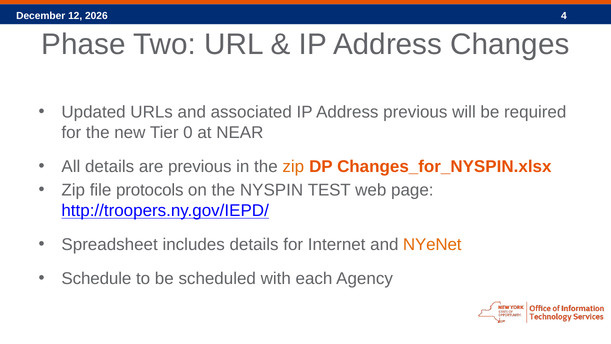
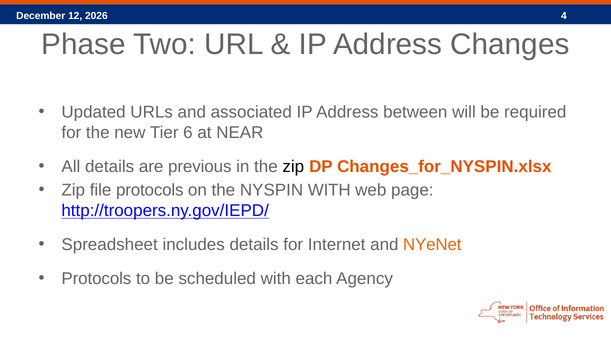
Address previous: previous -> between (415, 112)
0: 0 -> 6 (188, 132)
zip colour: orange -> black (293, 166)
NYSPIN TEST: TEST -> WITH (329, 190)
Schedule: Schedule -> Protocols (96, 279)
